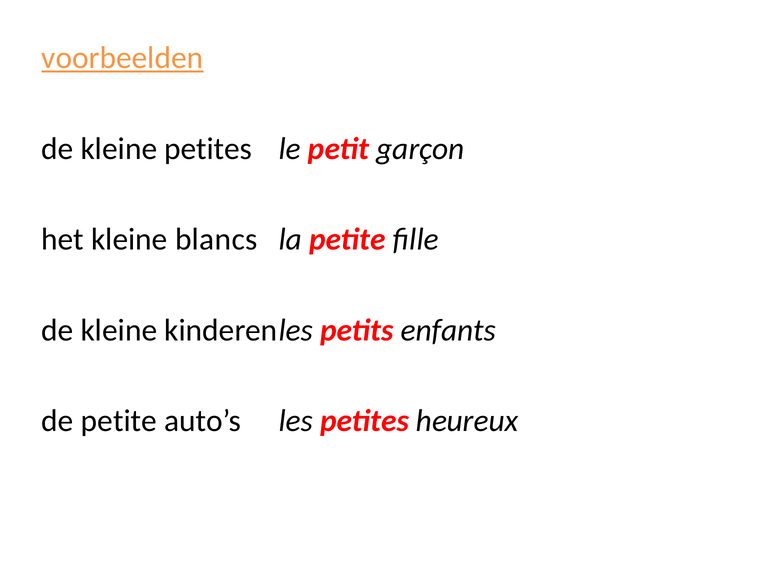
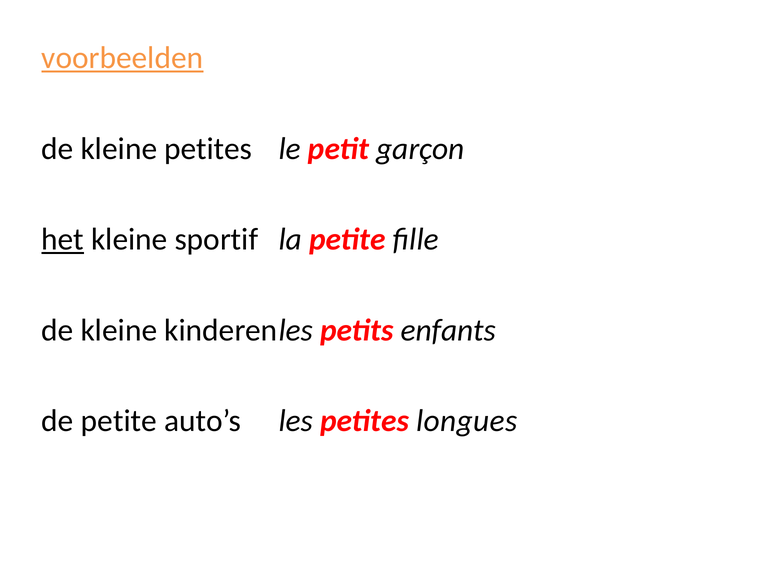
het underline: none -> present (63, 239)
blancs: blancs -> sportif (216, 239)
heureux: heureux -> longues (467, 421)
